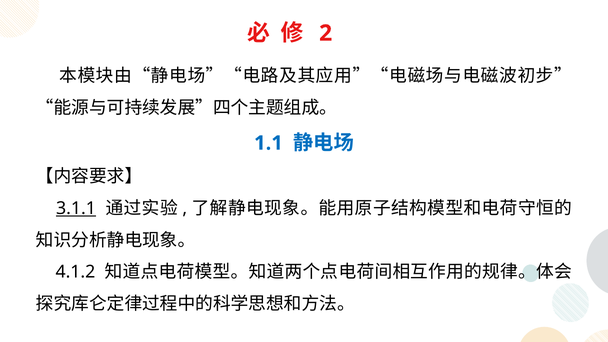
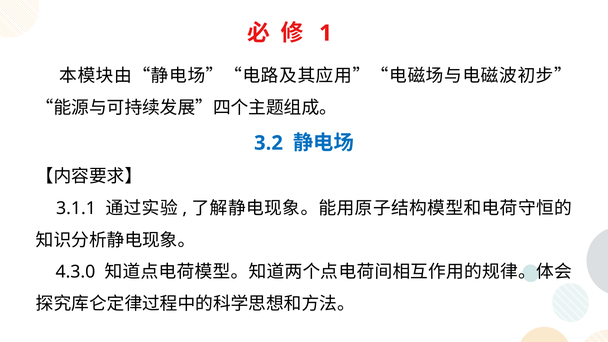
2: 2 -> 1 (326, 33)
1.1: 1.1 -> 3.2 (268, 143)
3.1.1 underline: present -> none (76, 208)
4.1.2: 4.1.2 -> 4.3.0 (75, 272)
